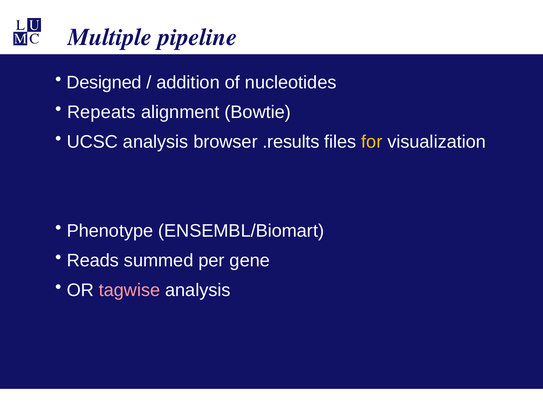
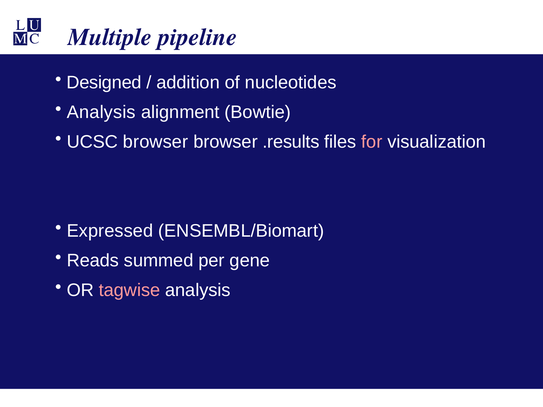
Repeats: Repeats -> Analysis (101, 112)
UCSC analysis: analysis -> browser (156, 142)
for colour: yellow -> pink (372, 142)
Phenotype: Phenotype -> Expressed (110, 231)
